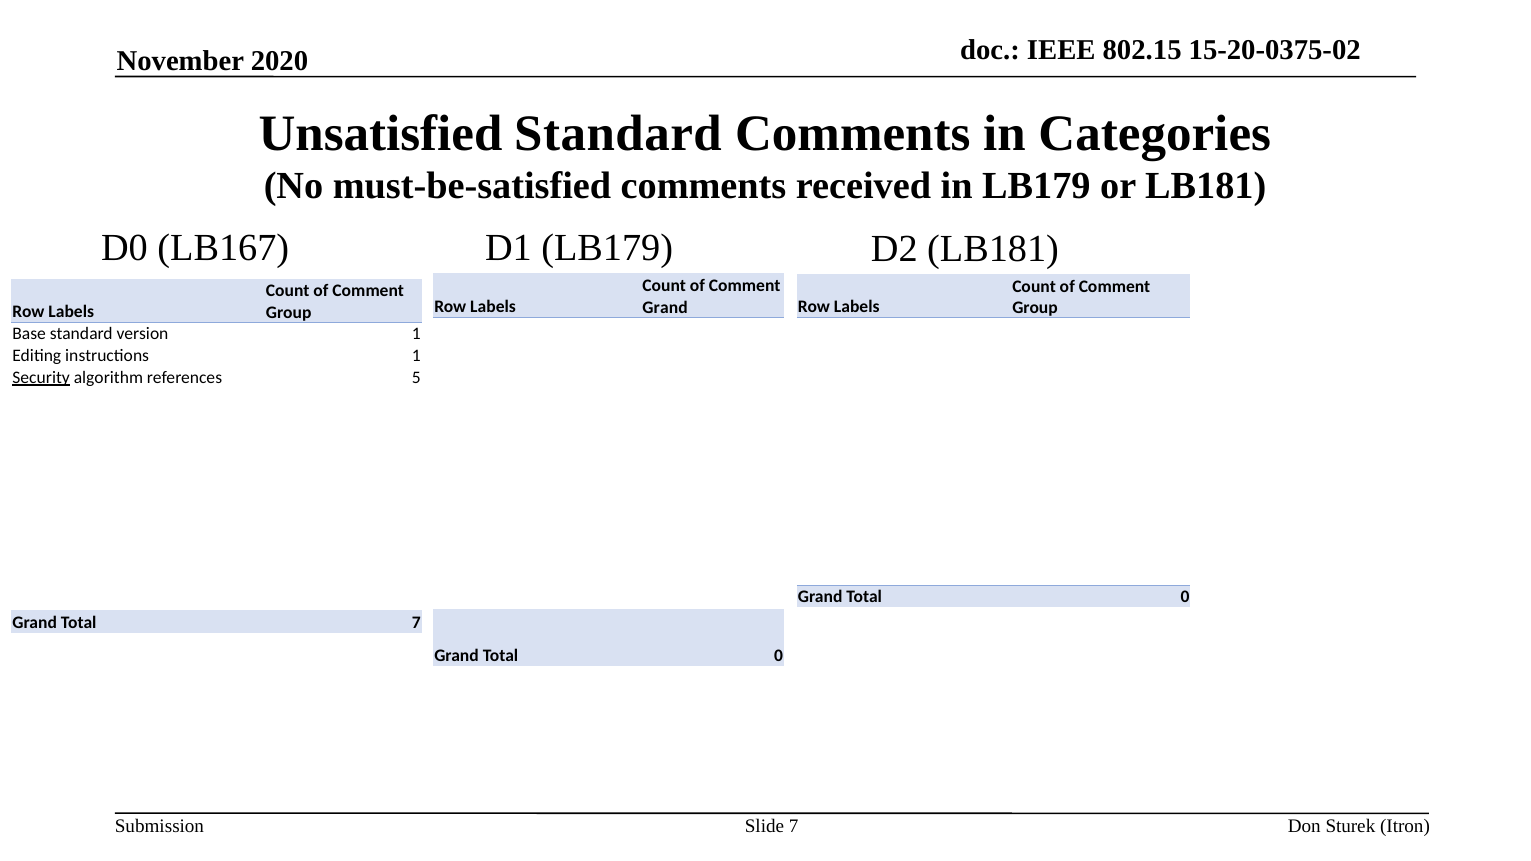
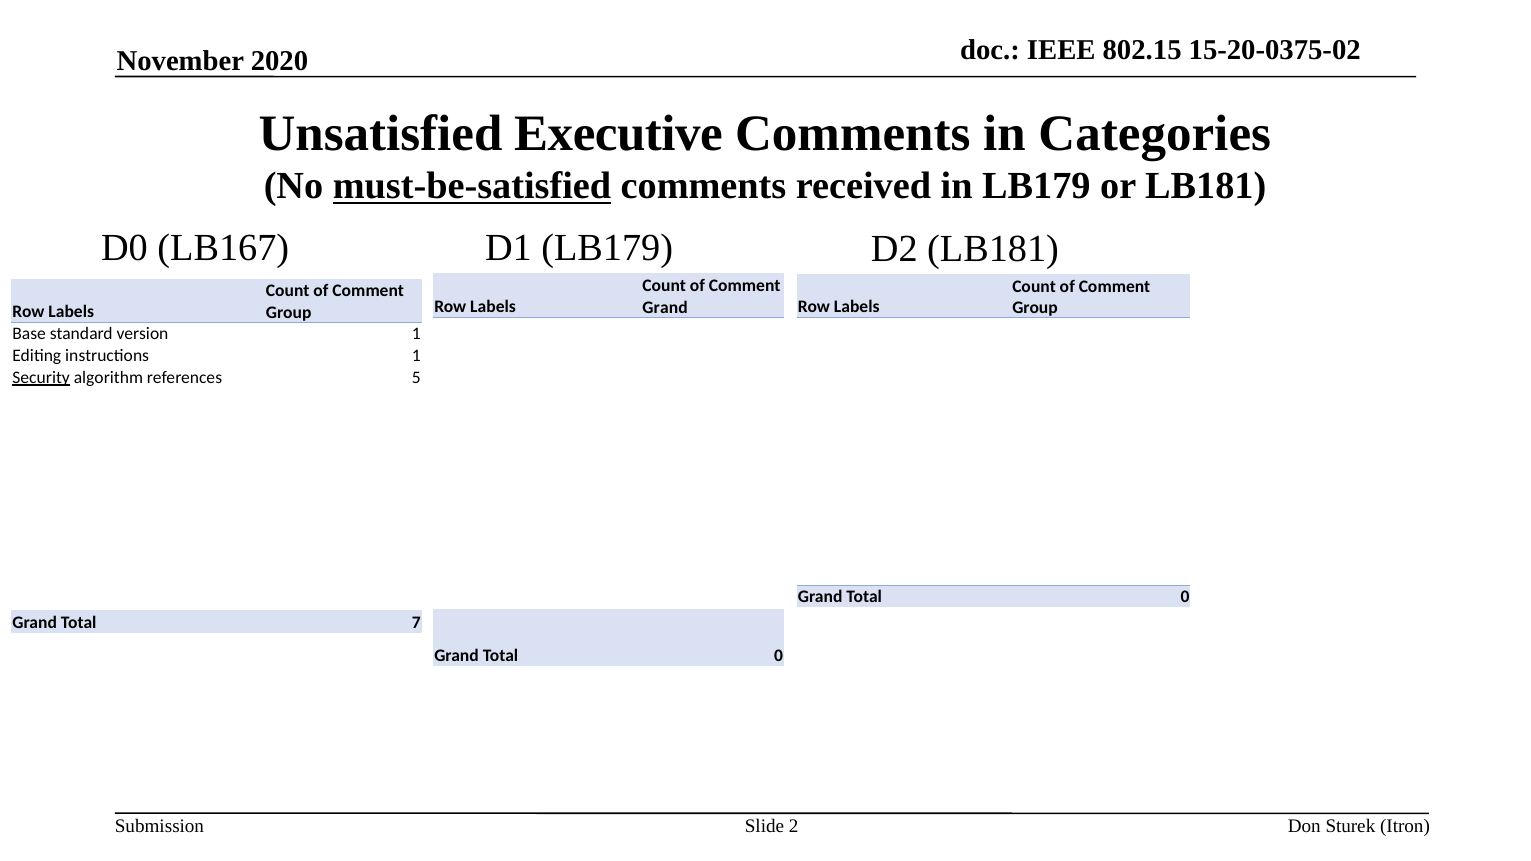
Unsatisfied Standard: Standard -> Executive (618, 134)
must-be-satisfied underline: none -> present (472, 186)
Slide 7: 7 -> 2 (794, 826)
